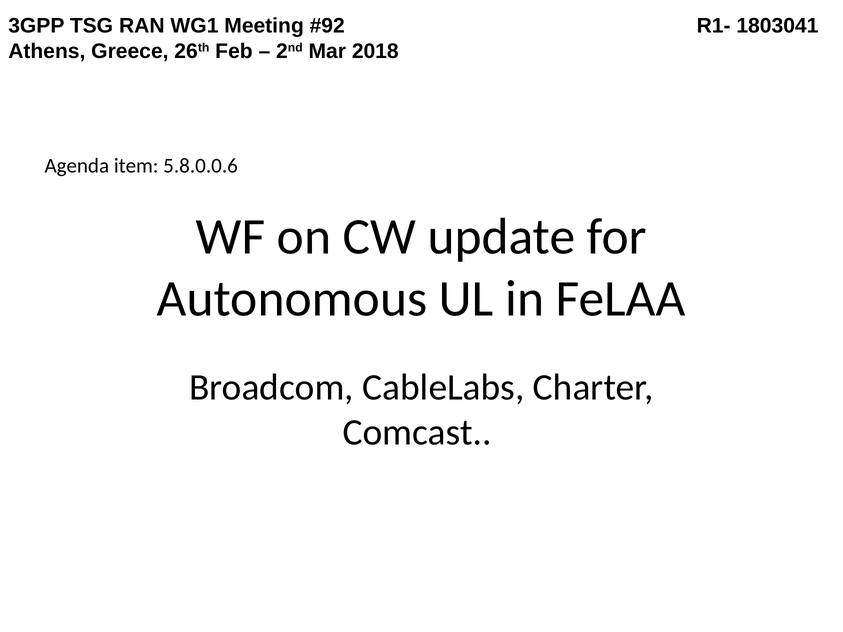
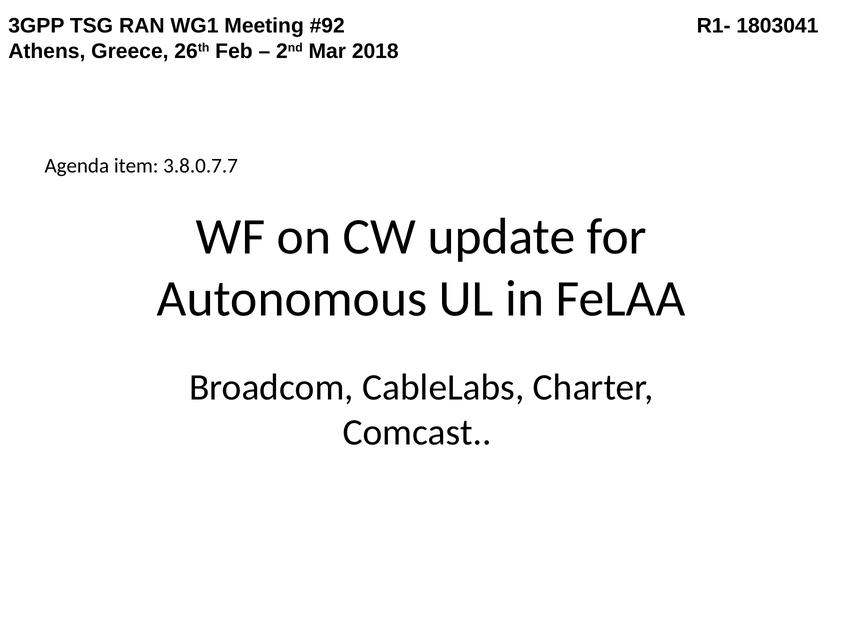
5.8.0.0.6: 5.8.0.0.6 -> 3.8.0.7.7 (201, 166)
